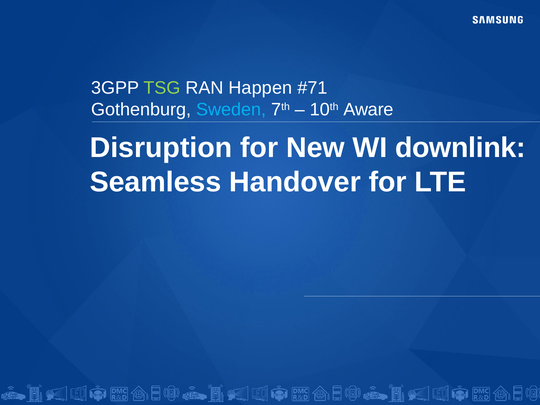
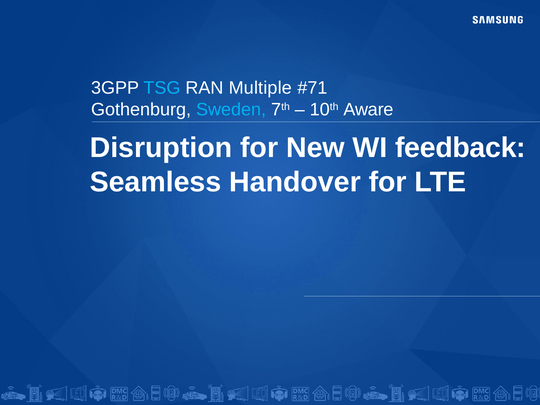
TSG colour: light green -> light blue (162, 88)
Happen: Happen -> Multiple (260, 88)
downlink: downlink -> feedback (460, 148)
